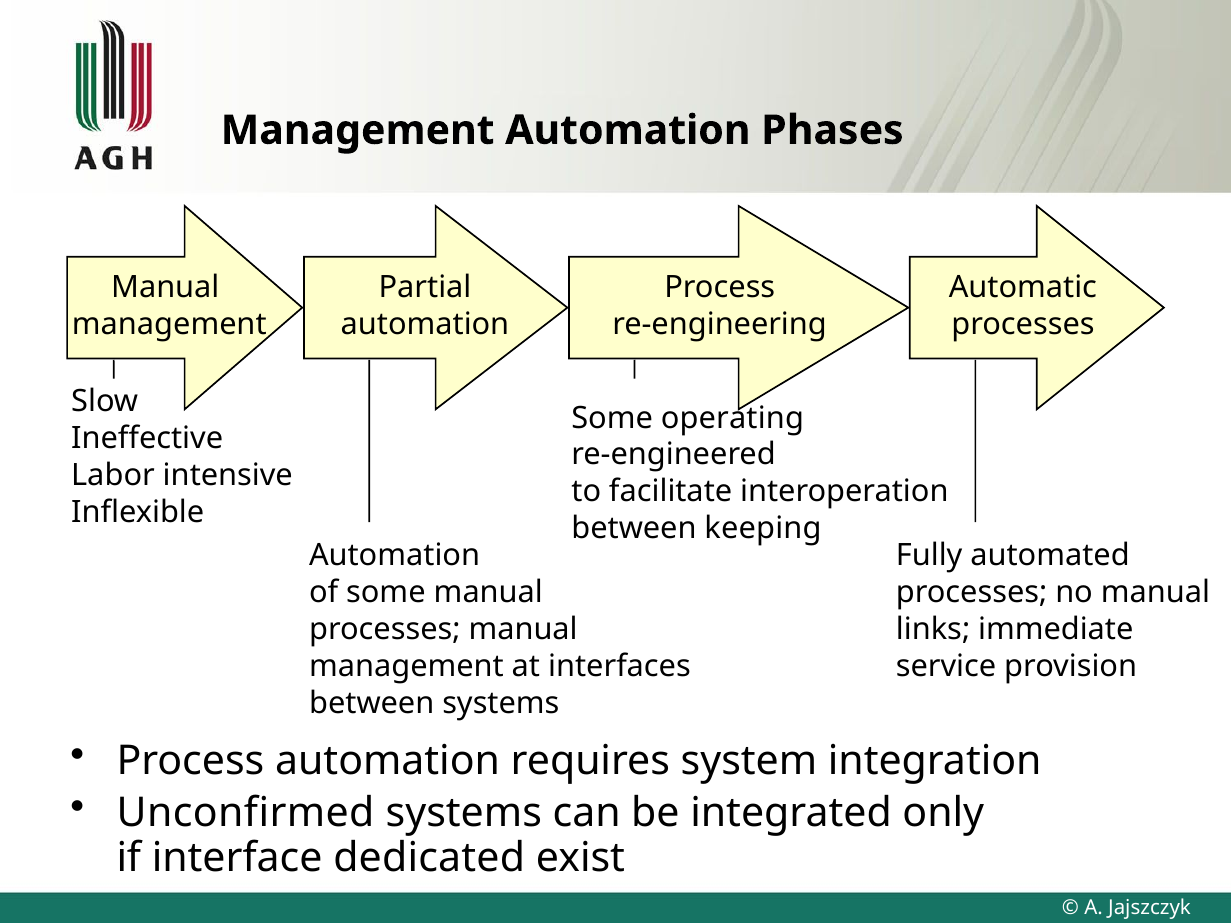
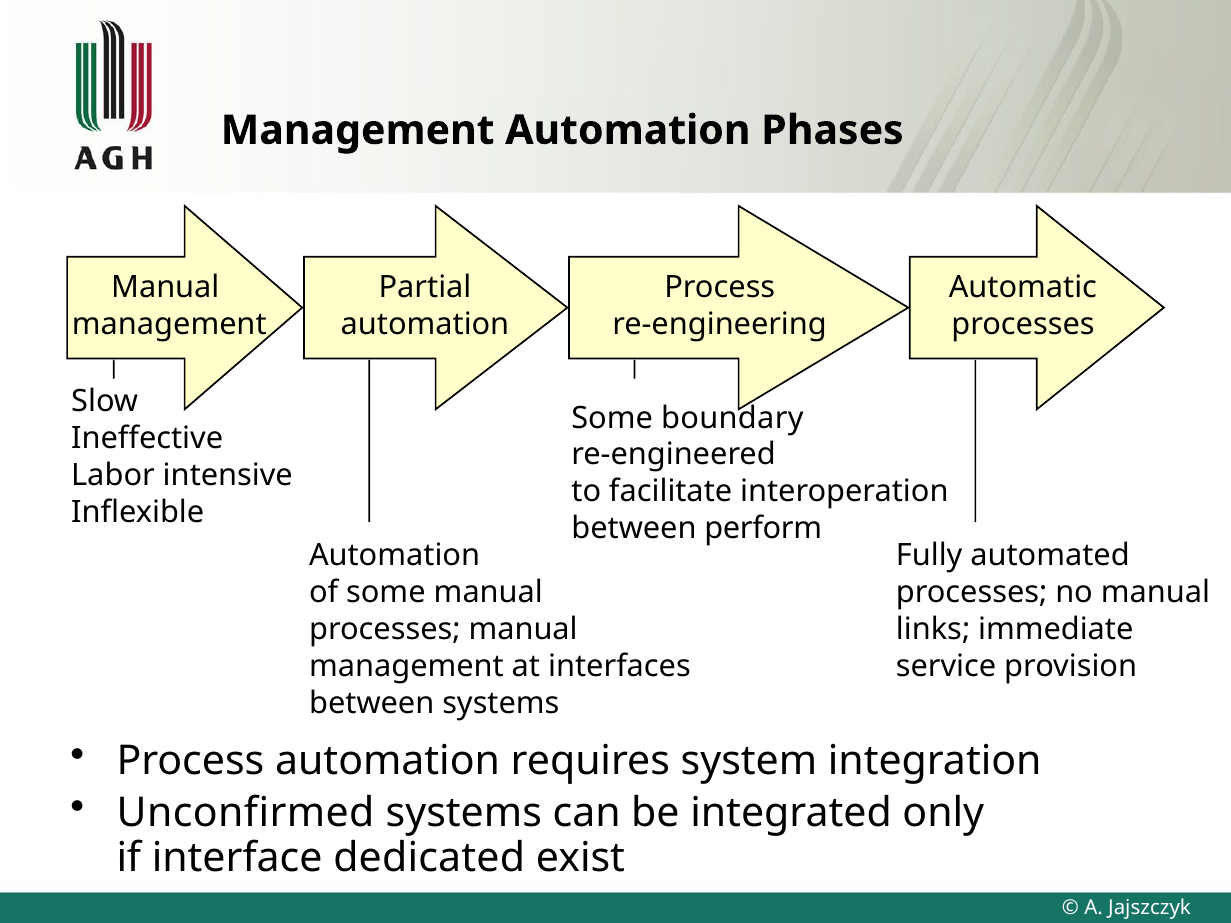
operating: operating -> boundary (732, 418)
keeping: keeping -> perform (763, 529)
